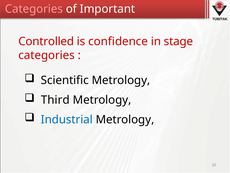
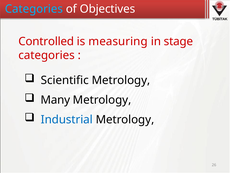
Categories colour: pink -> light blue (34, 9)
Important: Important -> Objectives (107, 9)
confidence: confidence -> measuring (118, 41)
Third: Third -> Many (55, 100)
